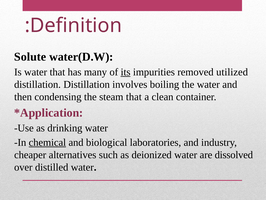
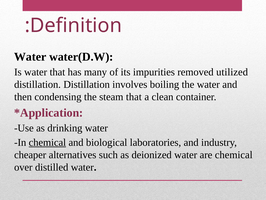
Solute: Solute -> Water (30, 57)
its underline: present -> none (126, 72)
are dissolved: dissolved -> chemical (234, 155)
